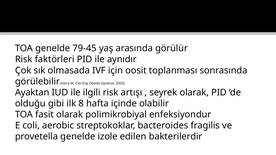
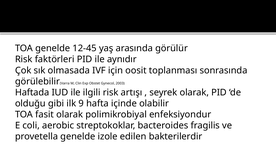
79-45: 79-45 -> 12-45 (85, 48)
Ayaktan: Ayaktan -> Haftada (32, 93)
8: 8 -> 9 (81, 104)
